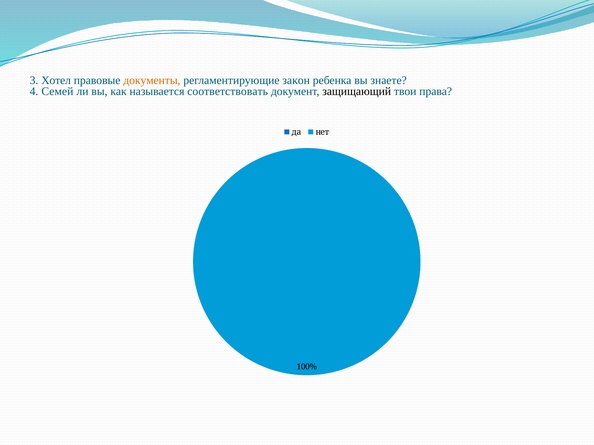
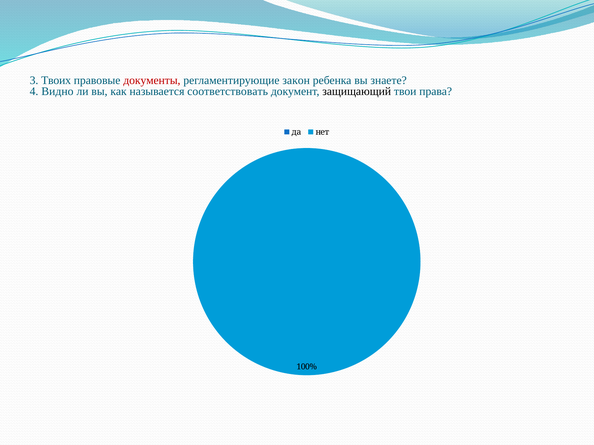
Хотел: Хотел -> Твоих (56, 80)
документы colour: orange -> red (152, 80)
Семей: Семей -> Видно (57, 92)
